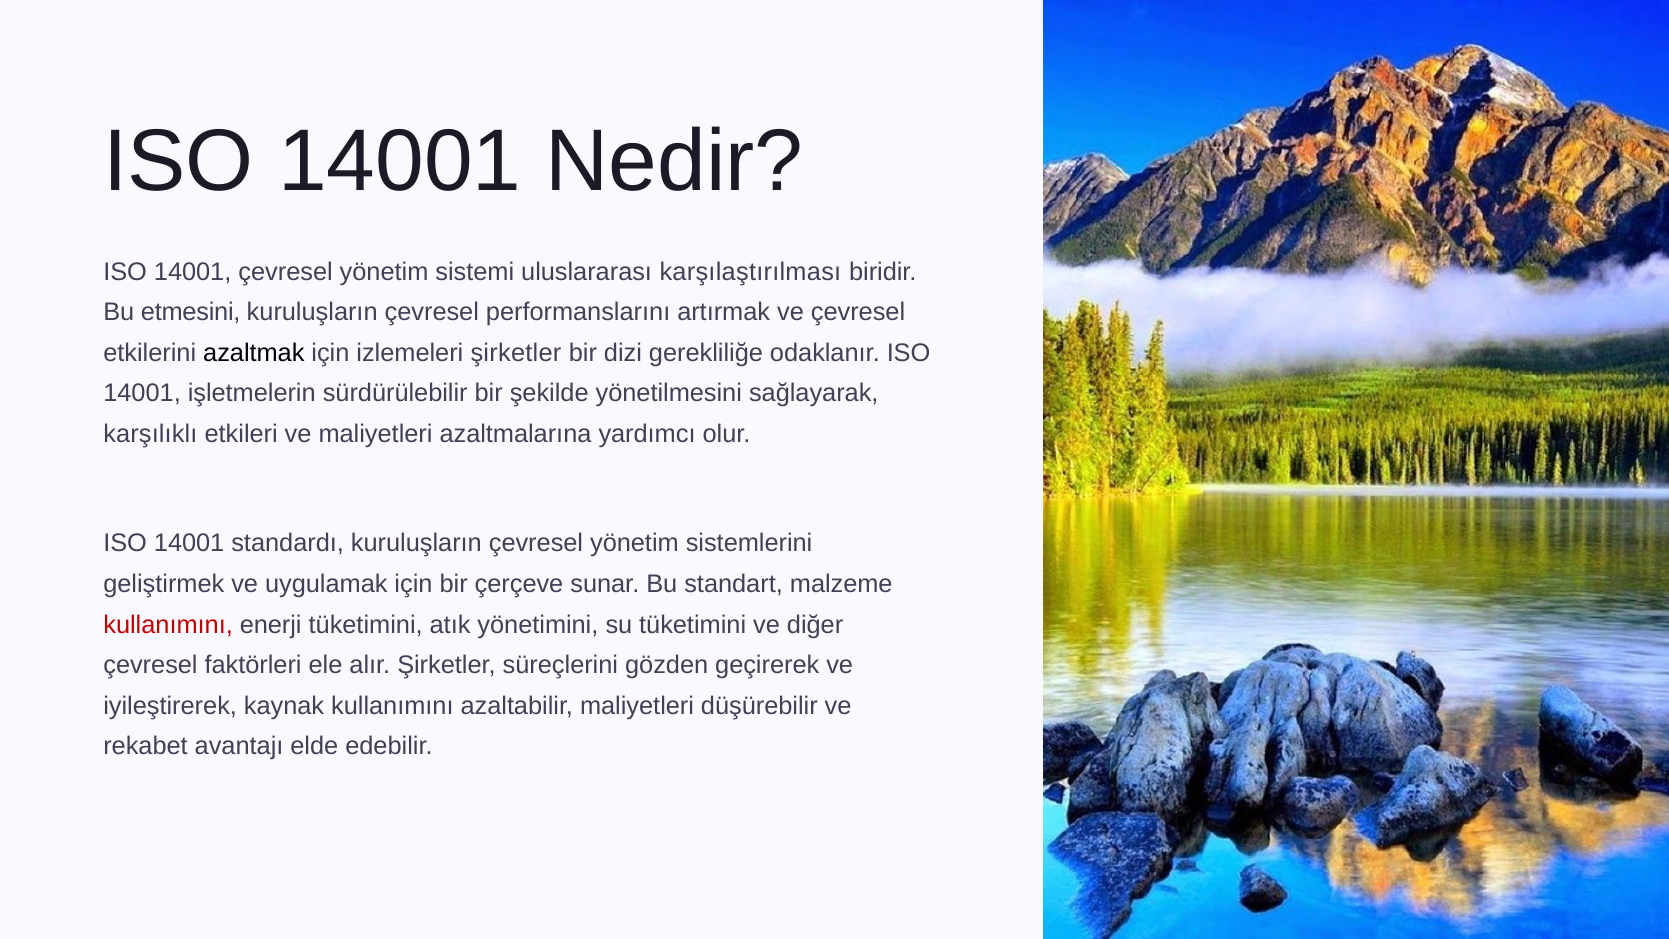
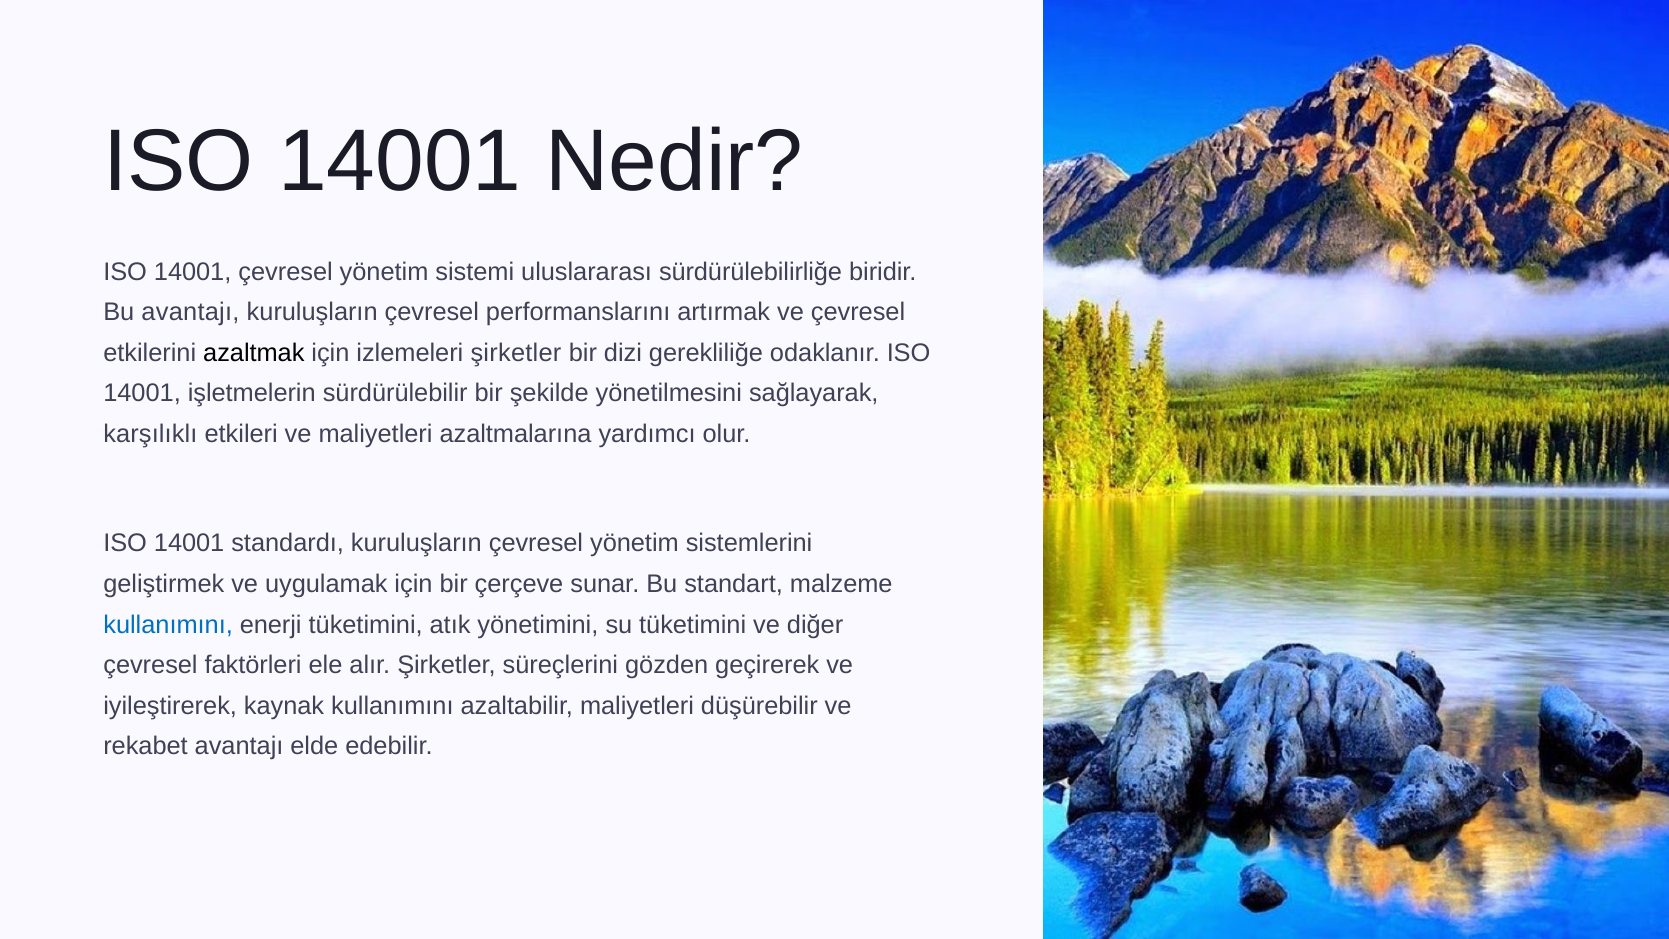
karşılaştırılması: karşılaştırılması -> sürdürülebilirliğe (751, 272)
Bu etmesini: etmesini -> avantajı (190, 312)
kullanımını colour: red -> blue (168, 625)
